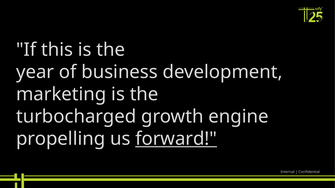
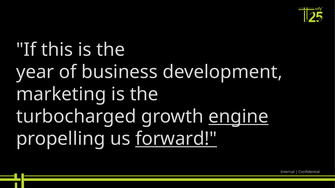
engine underline: none -> present (238, 117)
